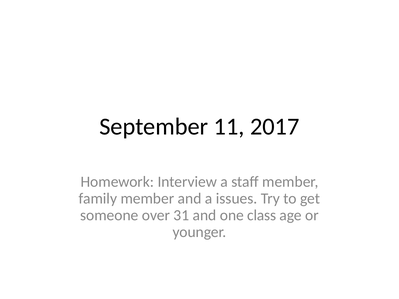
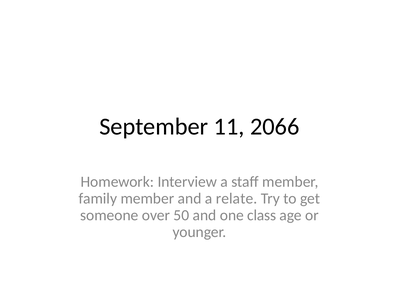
2017: 2017 -> 2066 (275, 127)
issues: issues -> relate (237, 199)
31: 31 -> 50 (181, 215)
